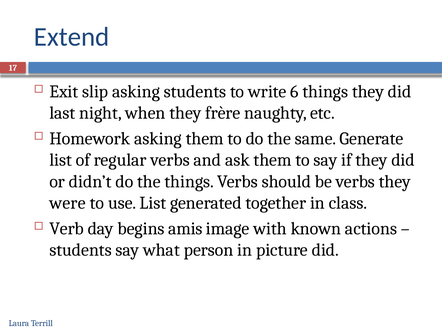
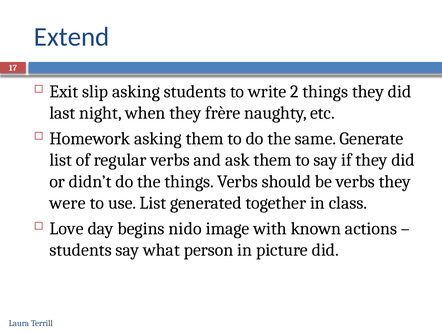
6: 6 -> 2 (295, 91)
Verb: Verb -> Love (67, 228)
amis: amis -> nido (185, 228)
